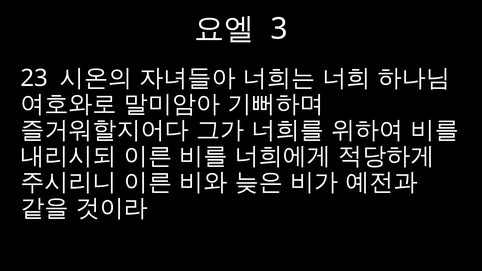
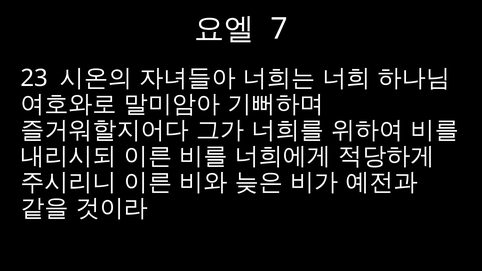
3: 3 -> 7 (279, 29)
